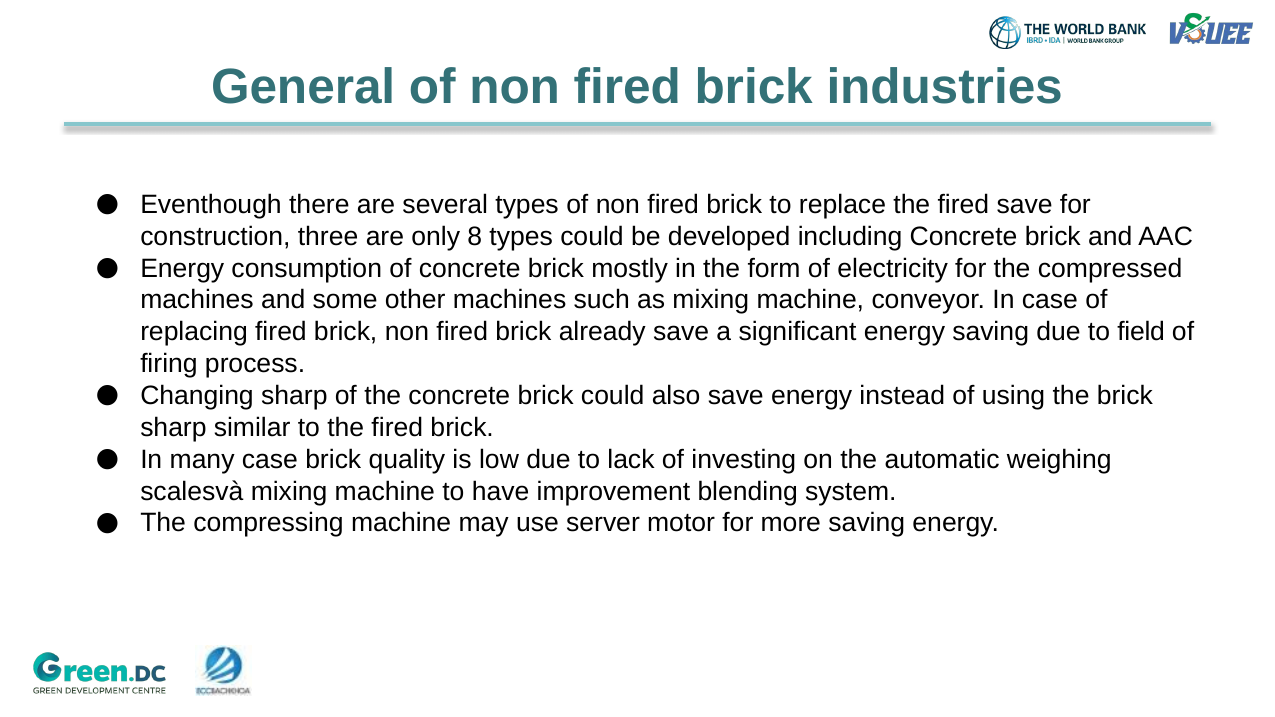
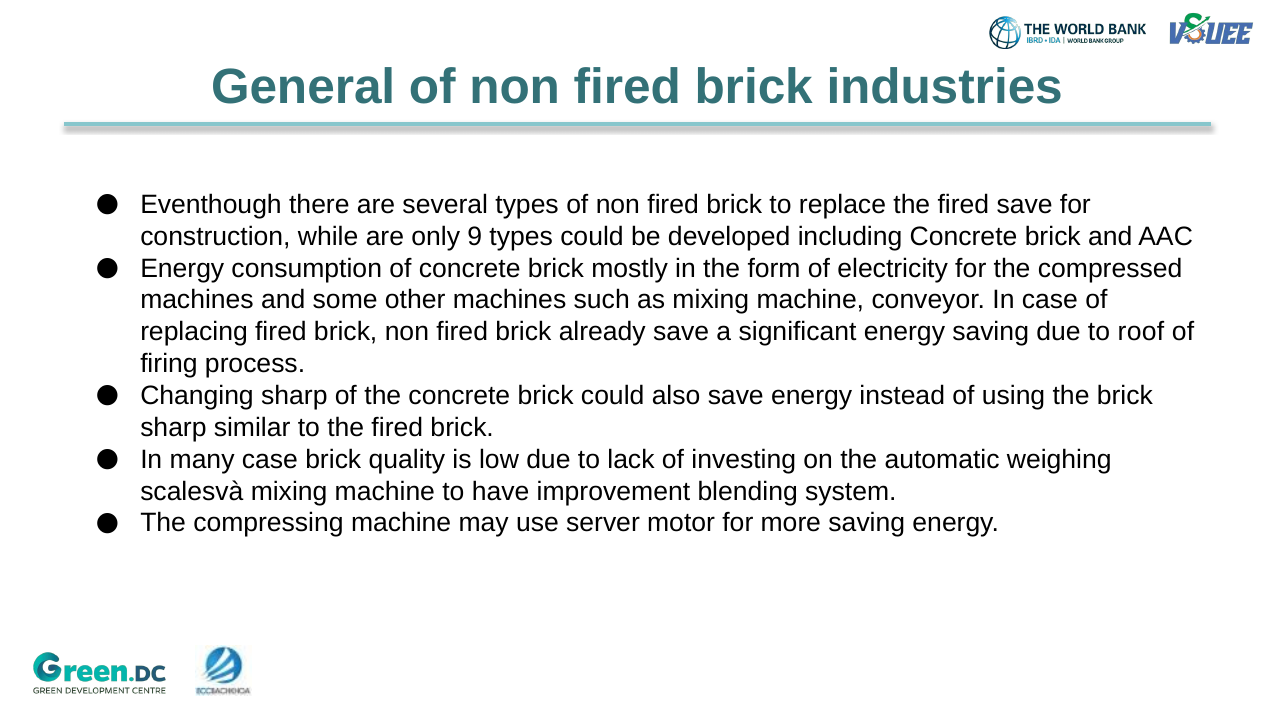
three: three -> while (328, 236)
8: 8 -> 9 (475, 236)
field: field -> roof (1141, 332)
